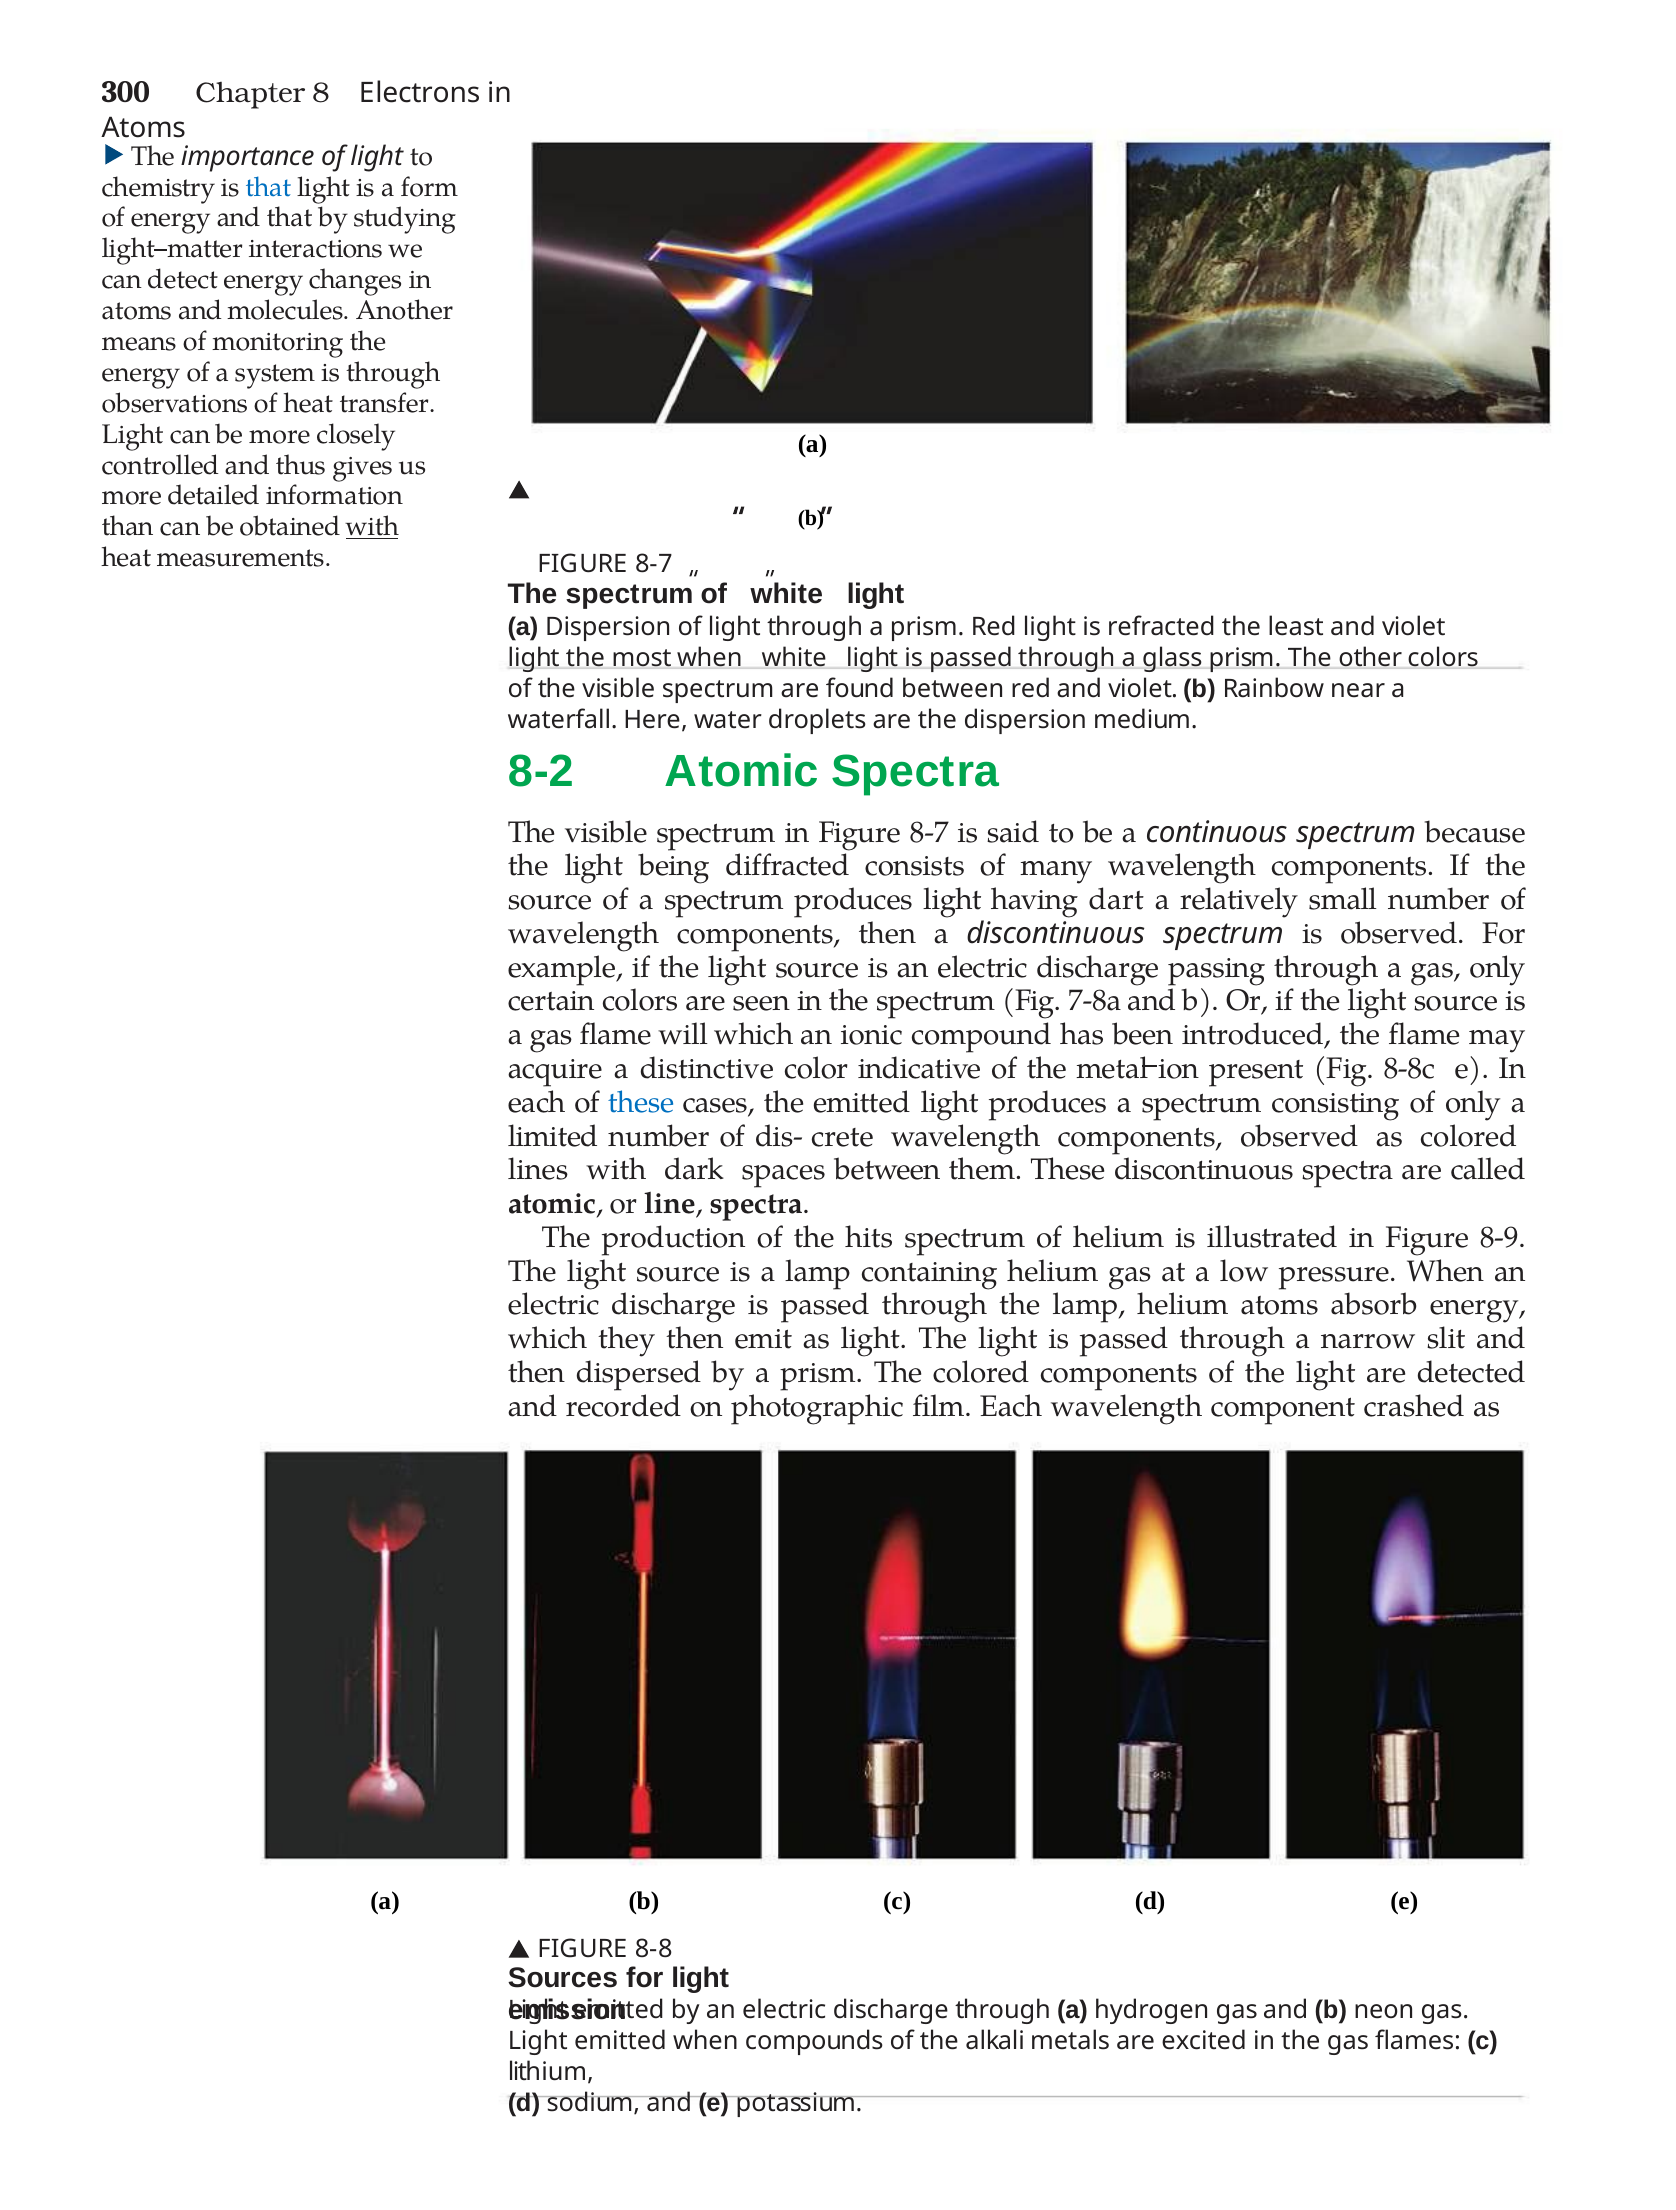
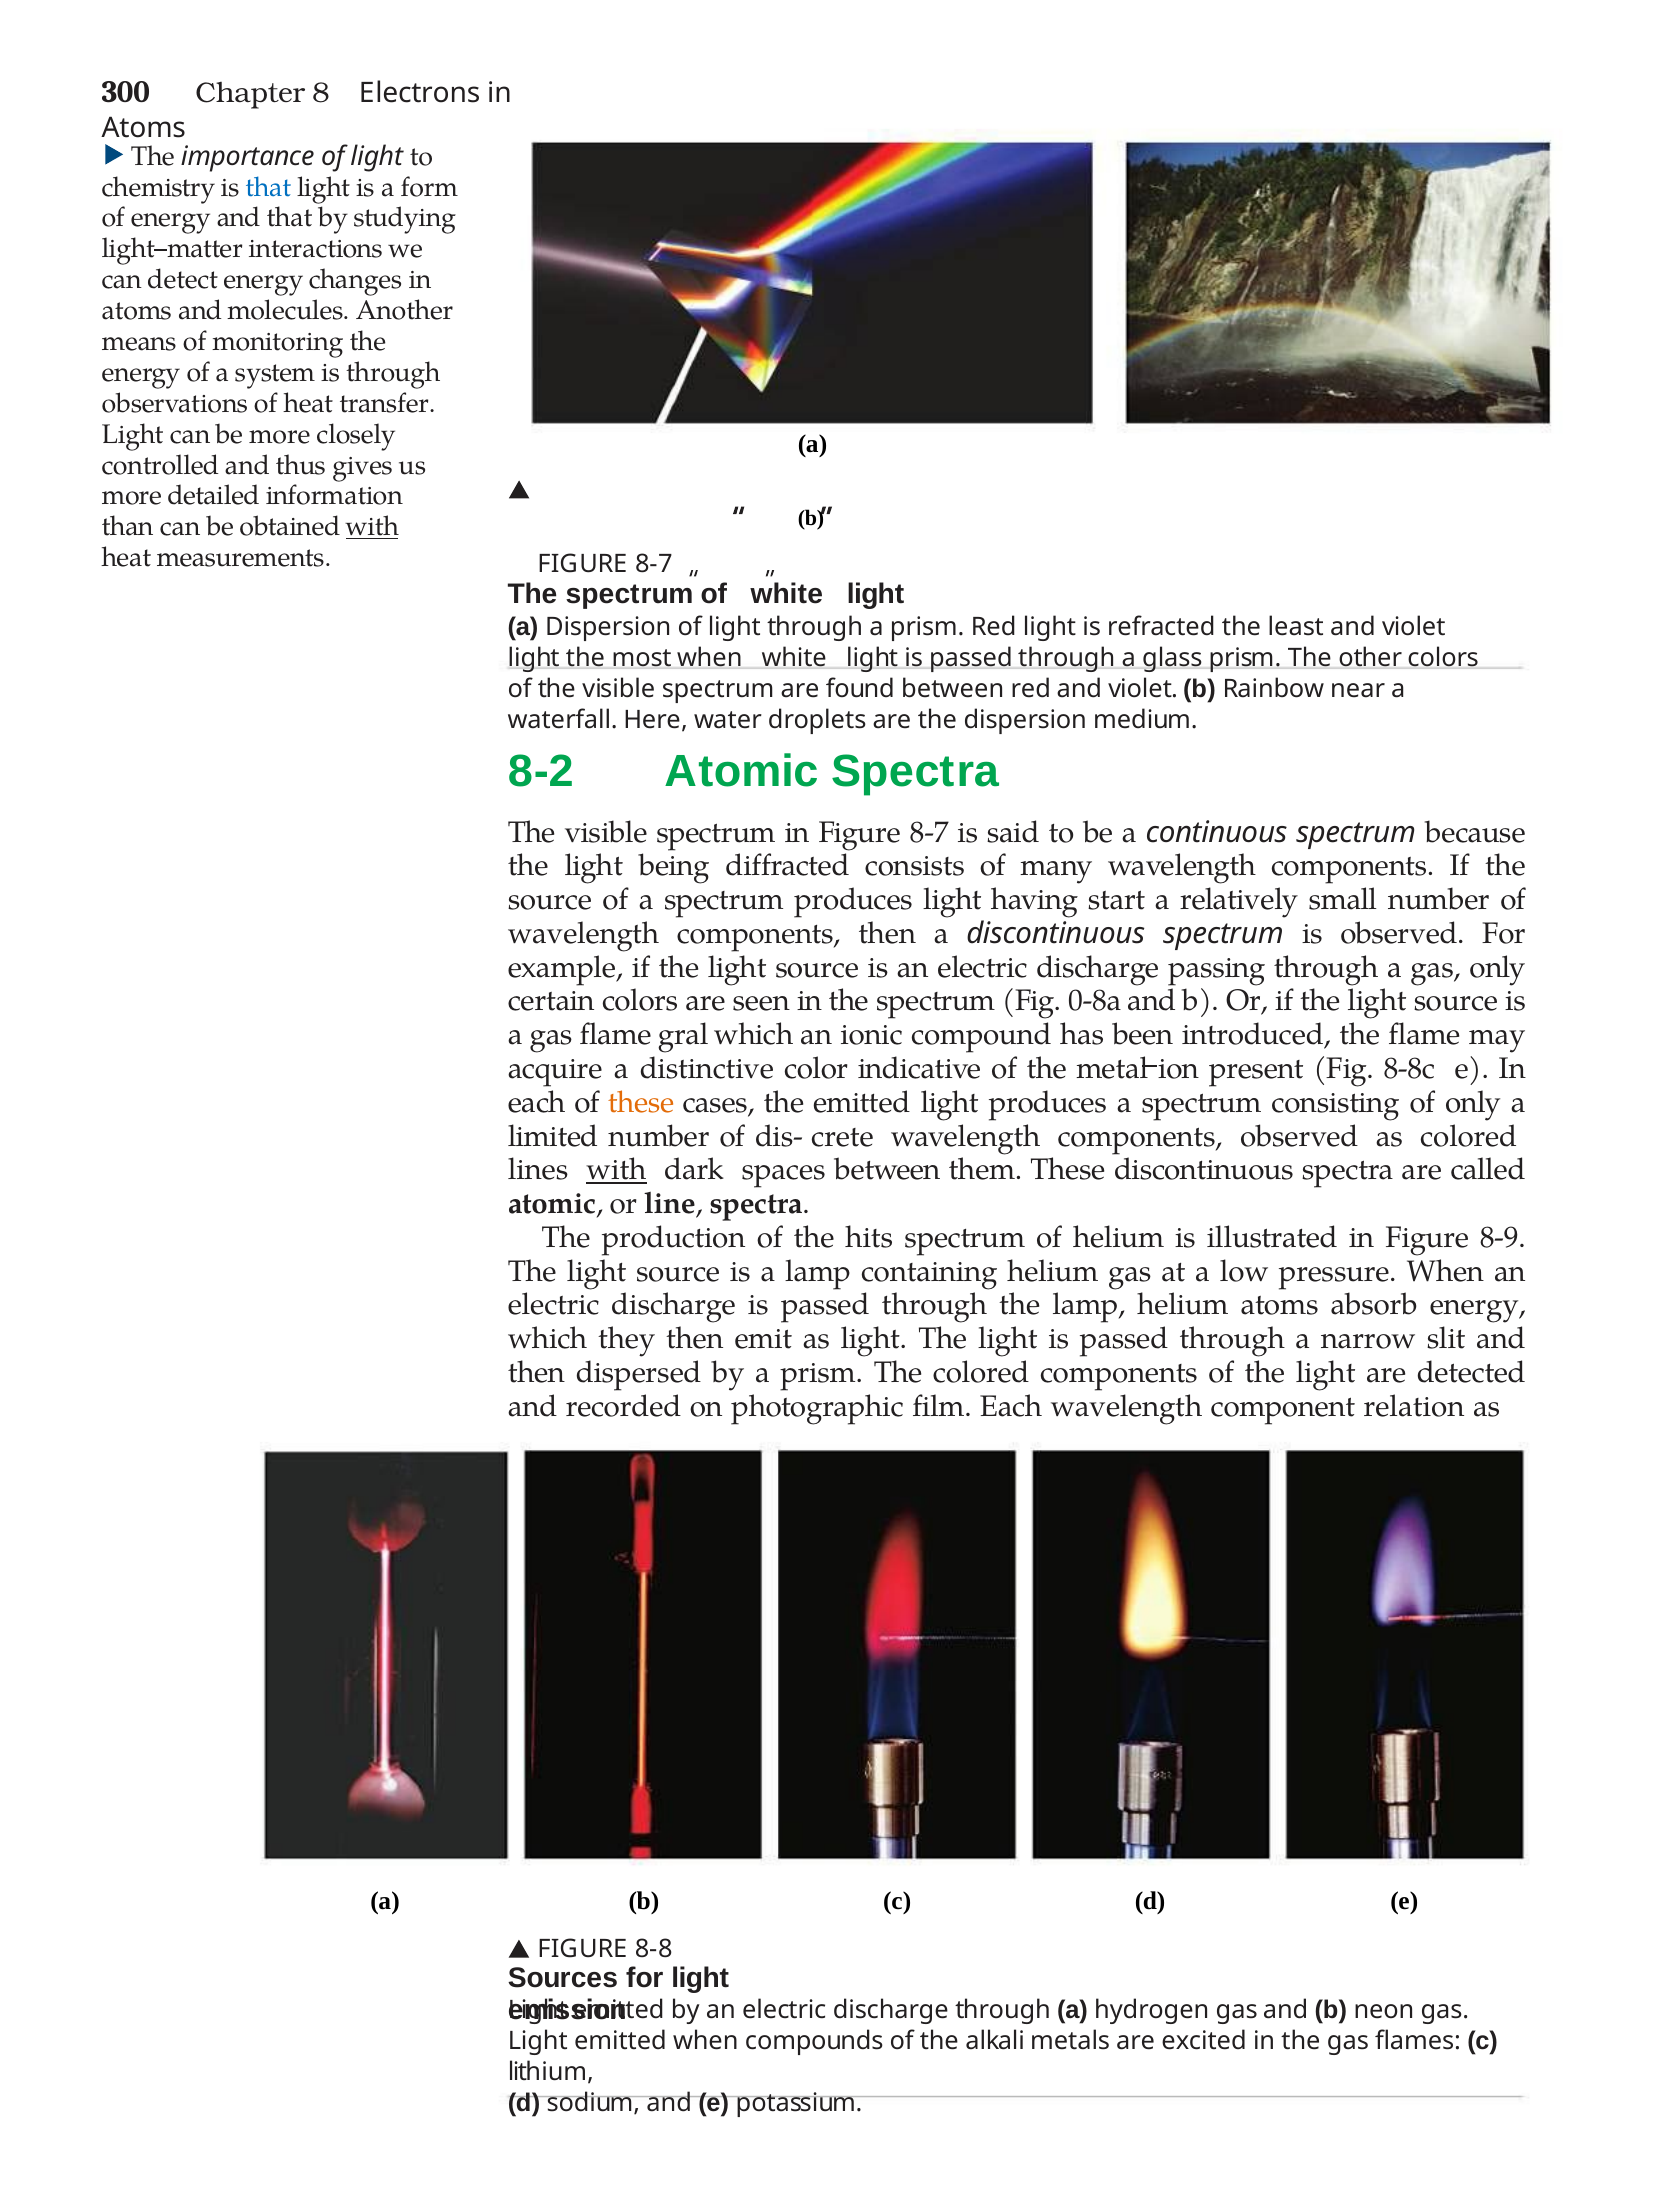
dart: dart -> start (1117, 900)
7-8a: 7-8a -> 0-8a (1095, 1001)
will: will -> gral (683, 1035)
these colour: blue -> orange (641, 1102)
with underline: none -> present (616, 1170)
crashed: crashed -> relation (1414, 1406)
